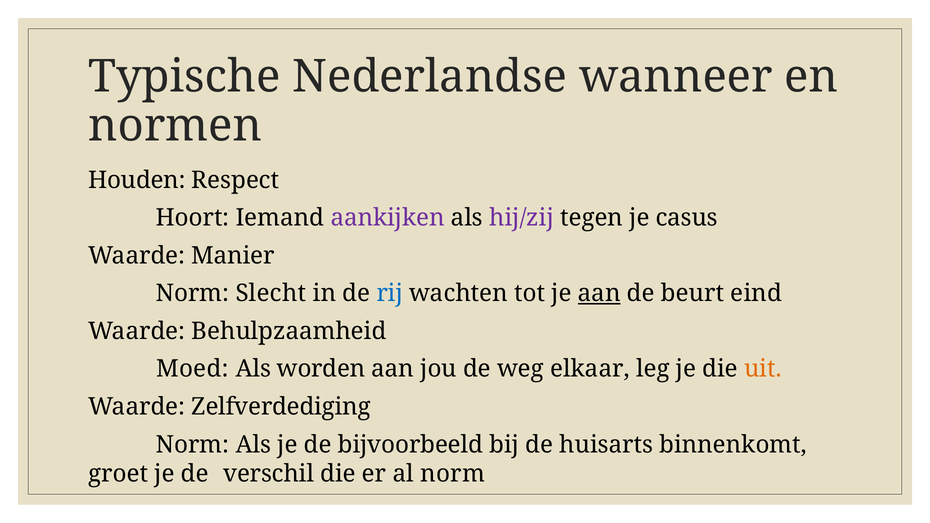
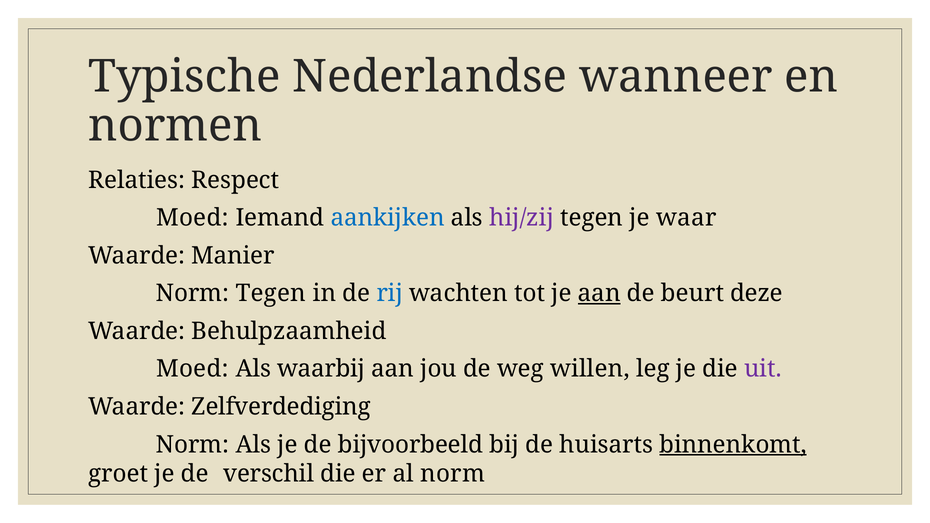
Houden: Houden -> Relaties (137, 180)
Hoort: Hoort -> Moed (192, 218)
aankijken colour: purple -> blue (388, 218)
casus: casus -> waar (686, 218)
Norm Slecht: Slecht -> Tegen (271, 293)
eind: eind -> deze (756, 293)
worden: worden -> waarbij (321, 369)
elkaar: elkaar -> willen (590, 369)
uit colour: orange -> purple (763, 369)
binnenkomt underline: none -> present (733, 445)
